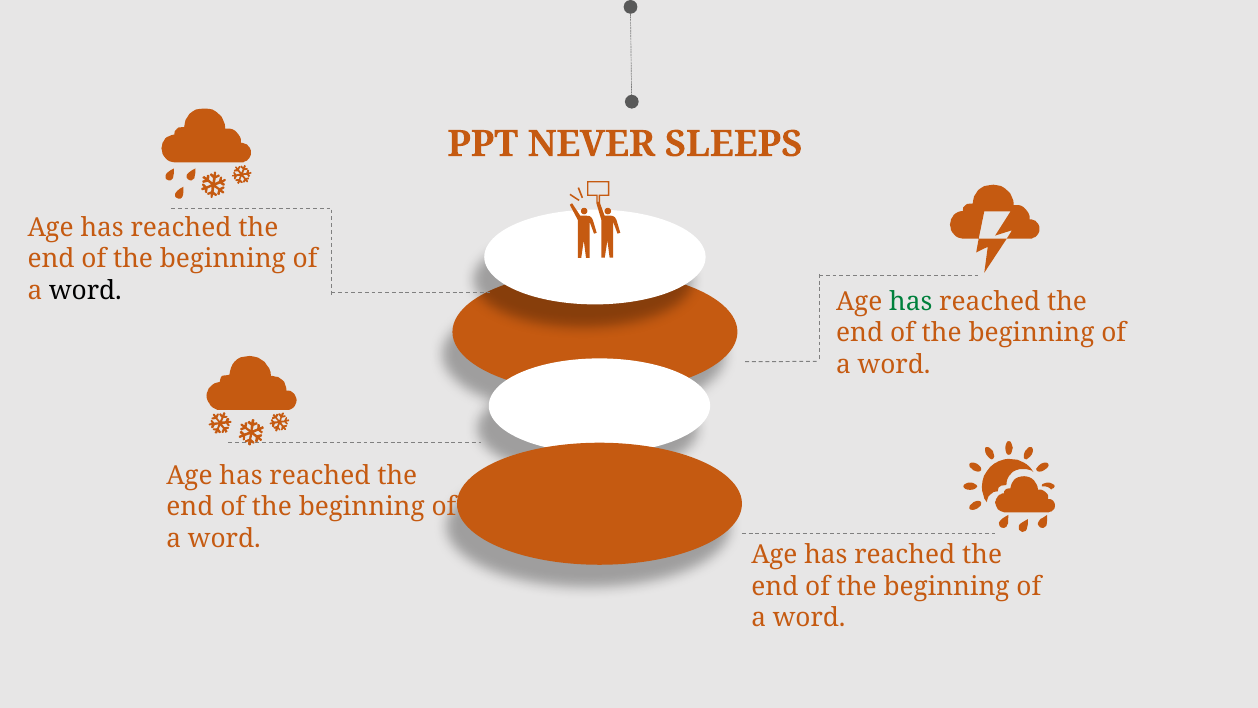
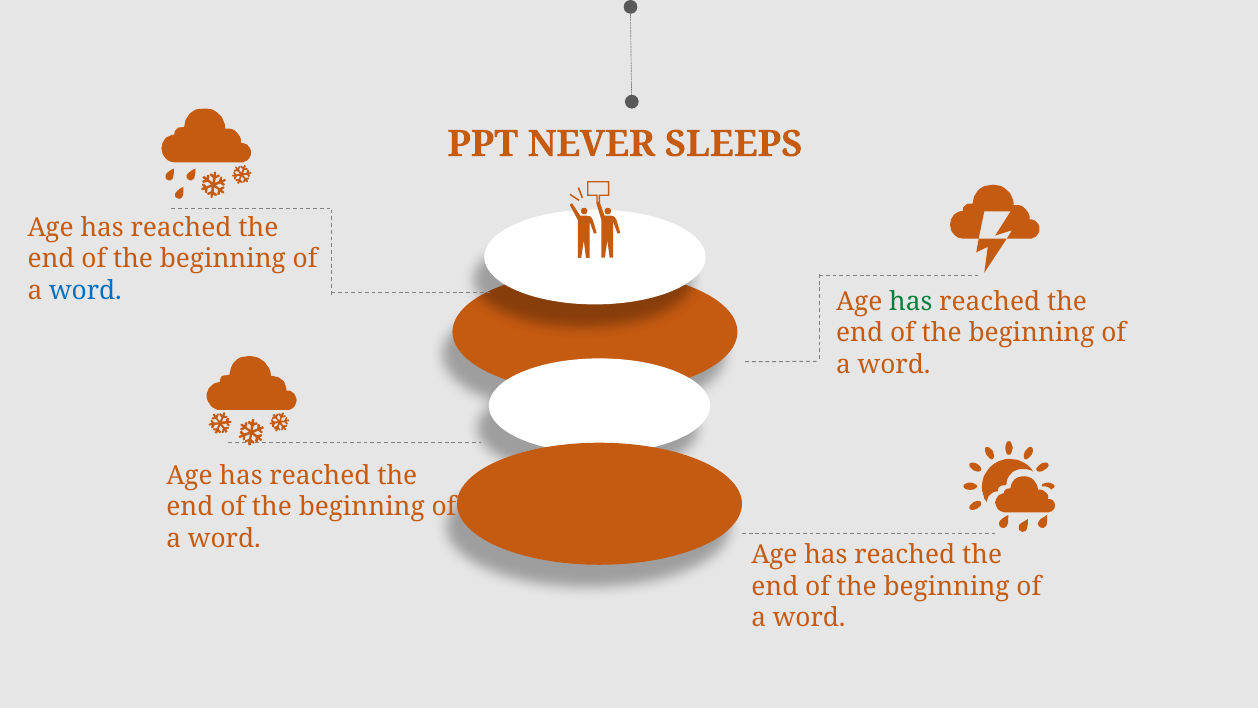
word colour: black -> blue (85, 291)
